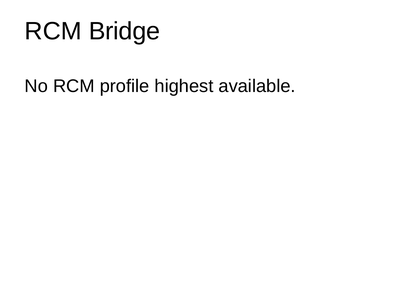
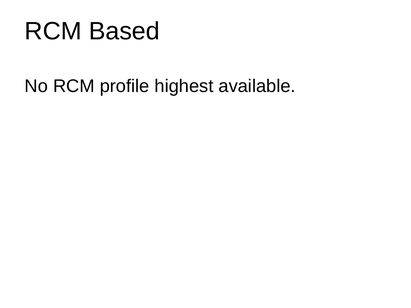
Bridge: Bridge -> Based (124, 31)
